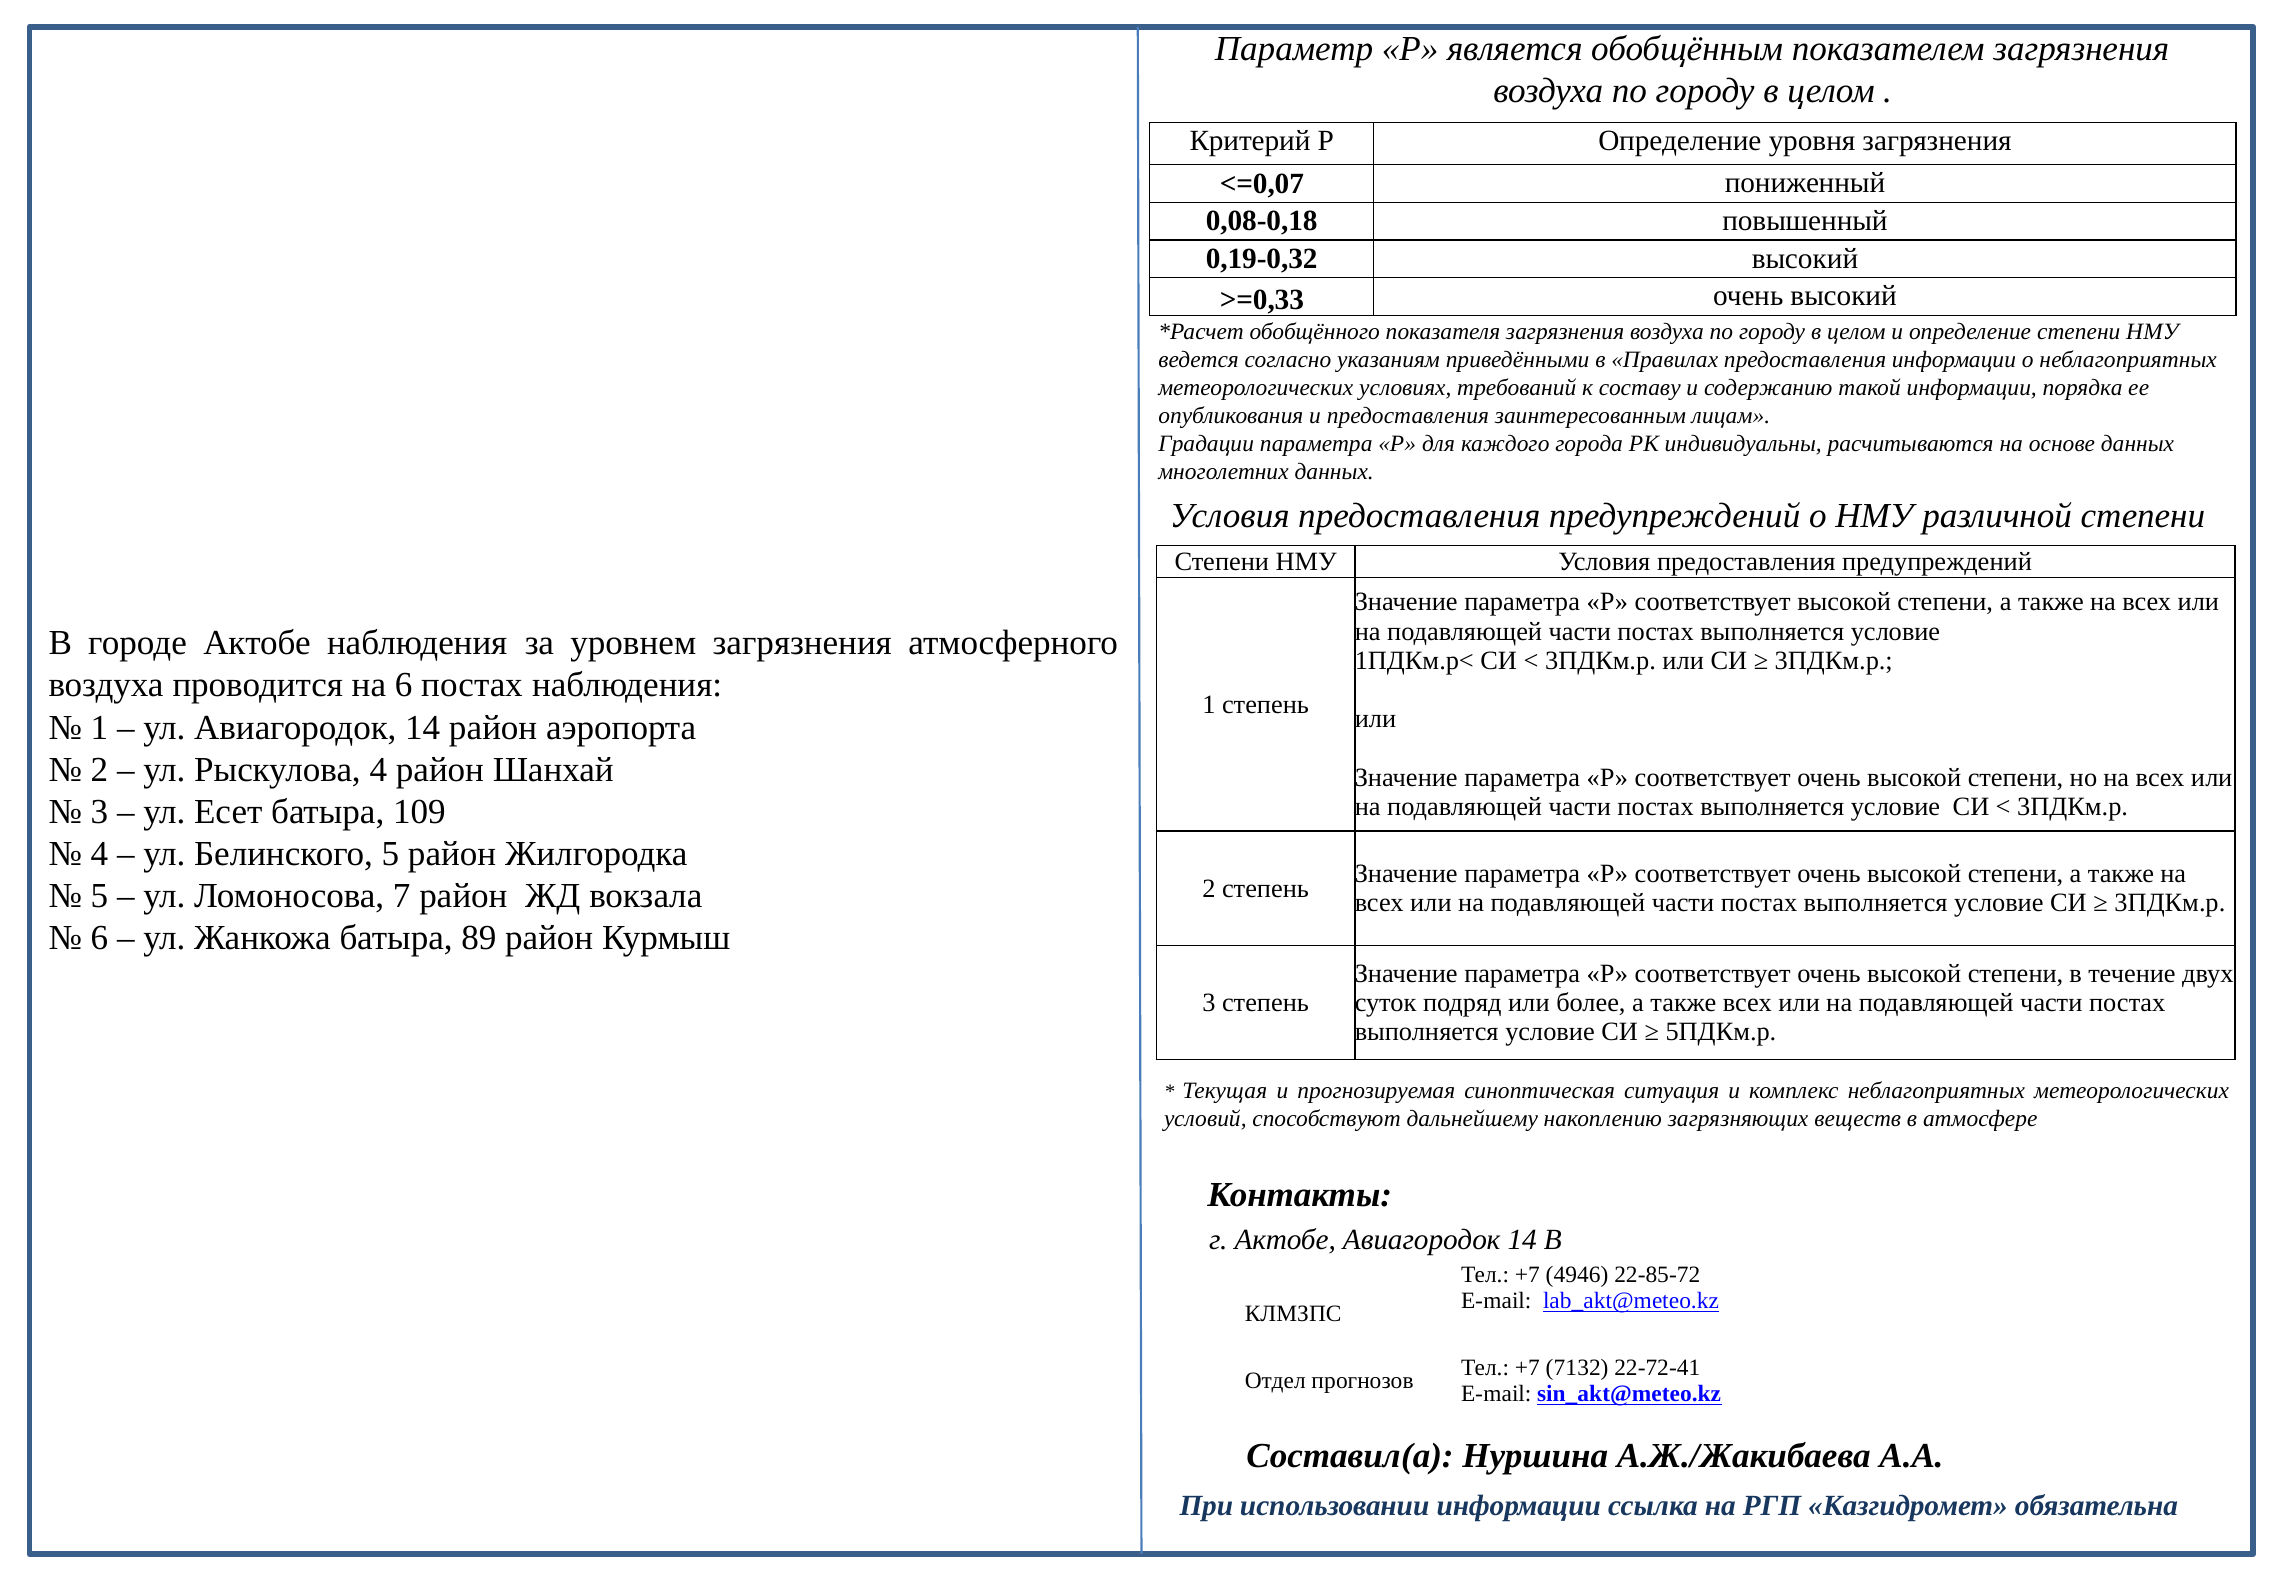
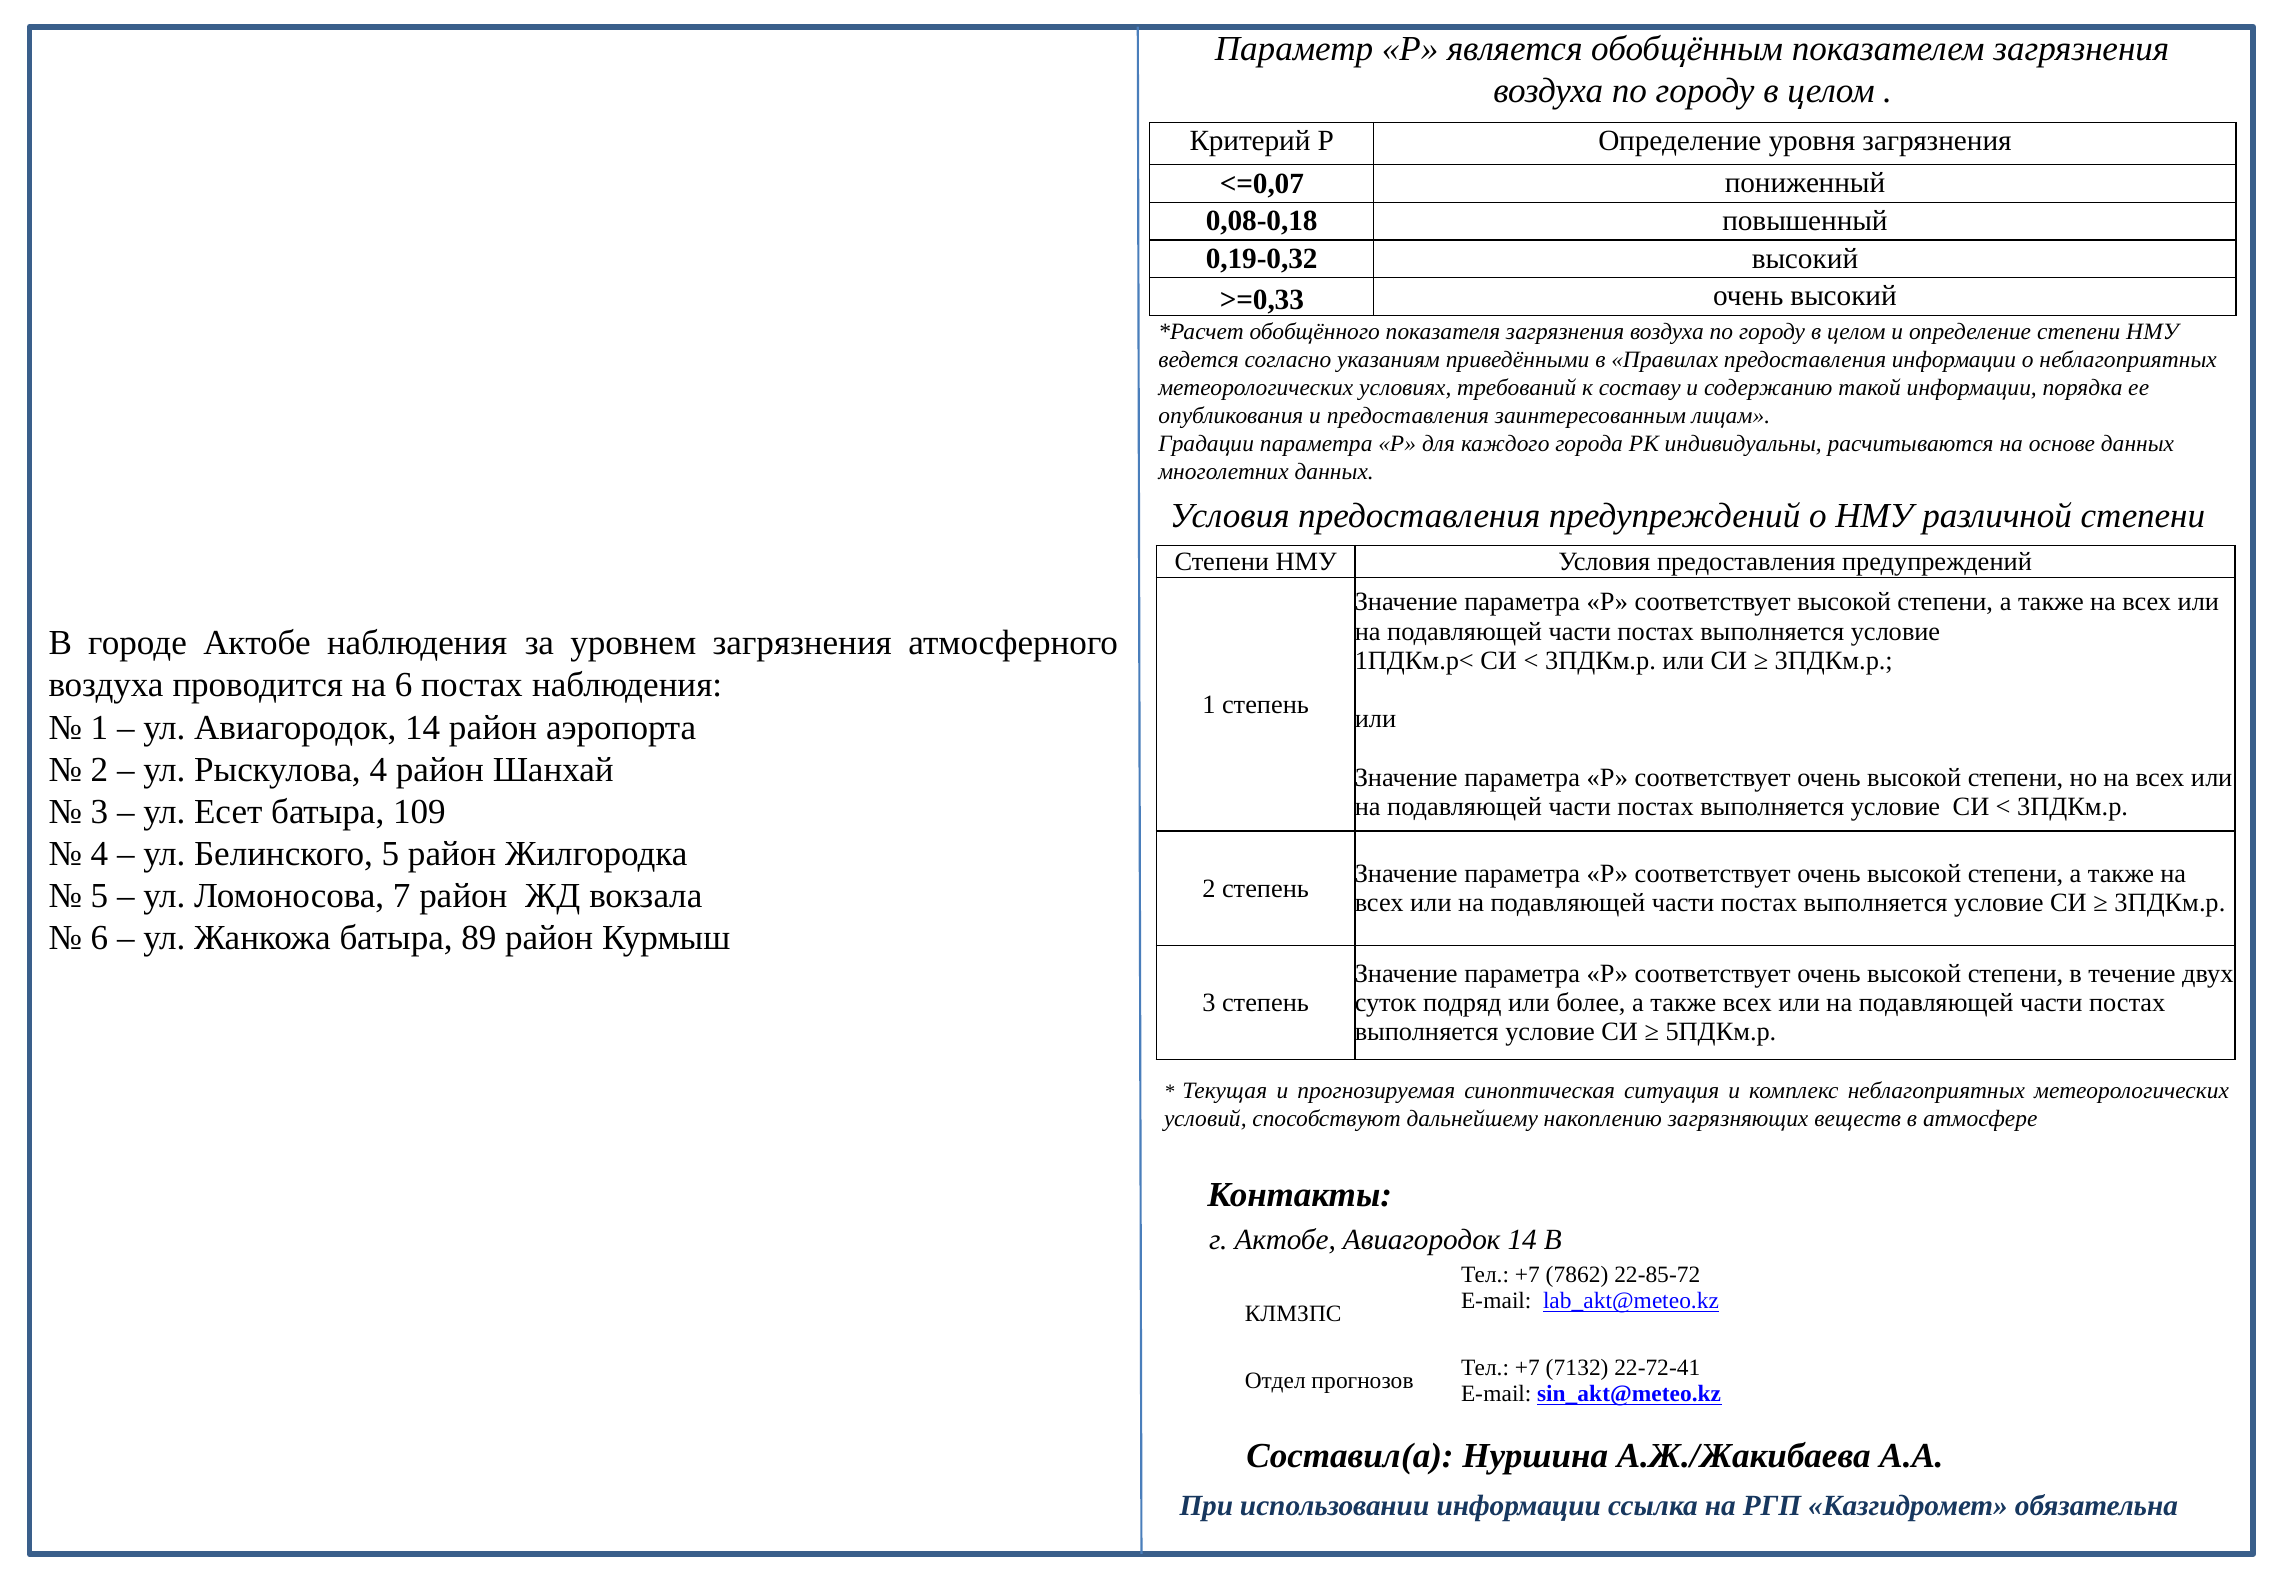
4946: 4946 -> 7862 (1577, 1275)
